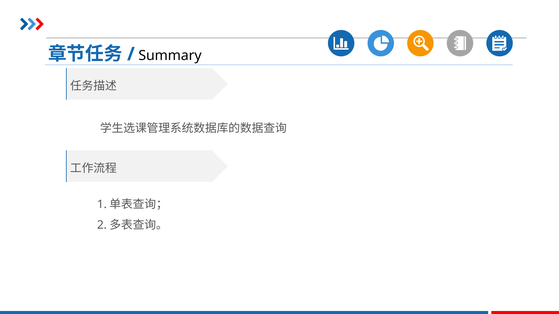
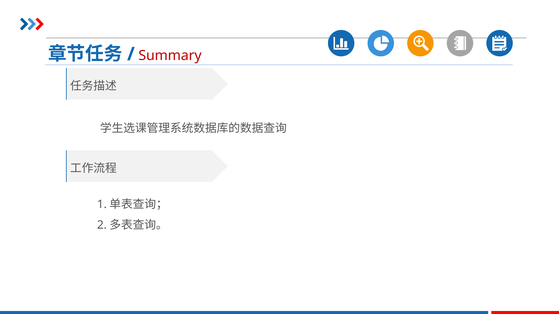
Summary colour: black -> red (170, 56)
